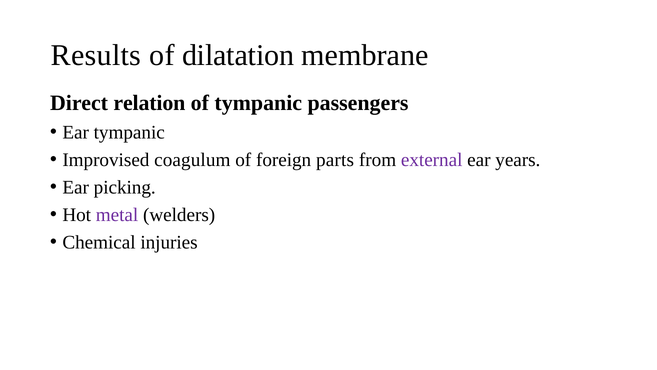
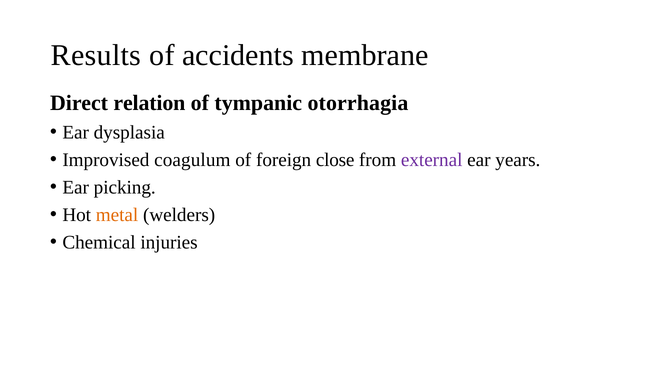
dilatation: dilatation -> accidents (238, 55)
passengers: passengers -> otorrhagia (358, 103)
Ear tympanic: tympanic -> dysplasia (129, 132)
parts: parts -> close (335, 160)
metal colour: purple -> orange (117, 215)
